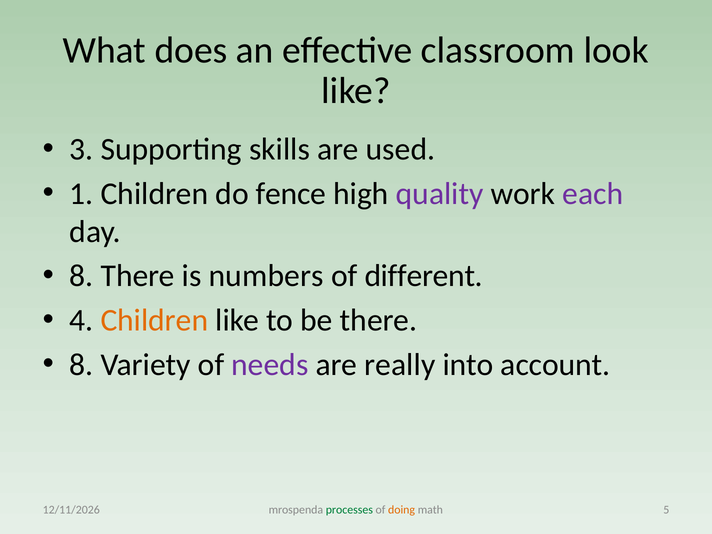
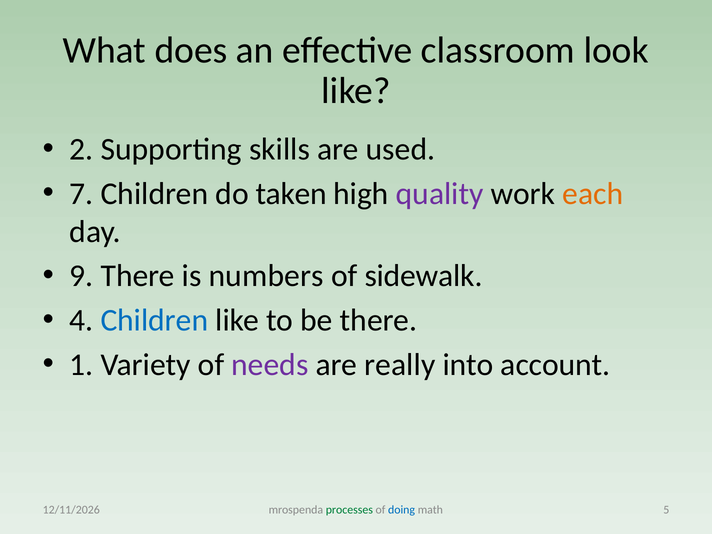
3: 3 -> 2 (81, 149)
1: 1 -> 7 (81, 194)
fence: fence -> taken (291, 194)
each colour: purple -> orange (593, 194)
8: 8 -> 9 (81, 276)
different: different -> sidewalk (424, 276)
Children colour: orange -> blue (154, 320)
8: 8 -> 1 (81, 365)
doing colour: orange -> blue (402, 510)
